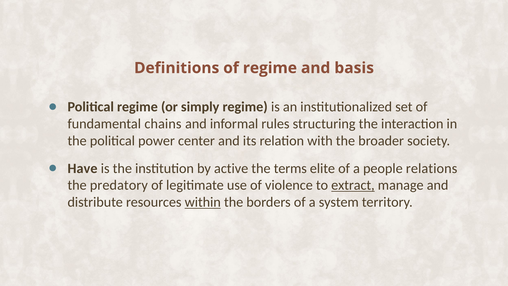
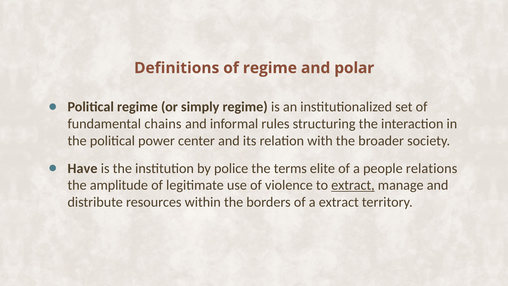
basis: basis -> polar (354, 68)
active: active -> police (231, 168)
predatory: predatory -> amplitude (119, 185)
within underline: present -> none (203, 202)
a system: system -> extract (339, 202)
